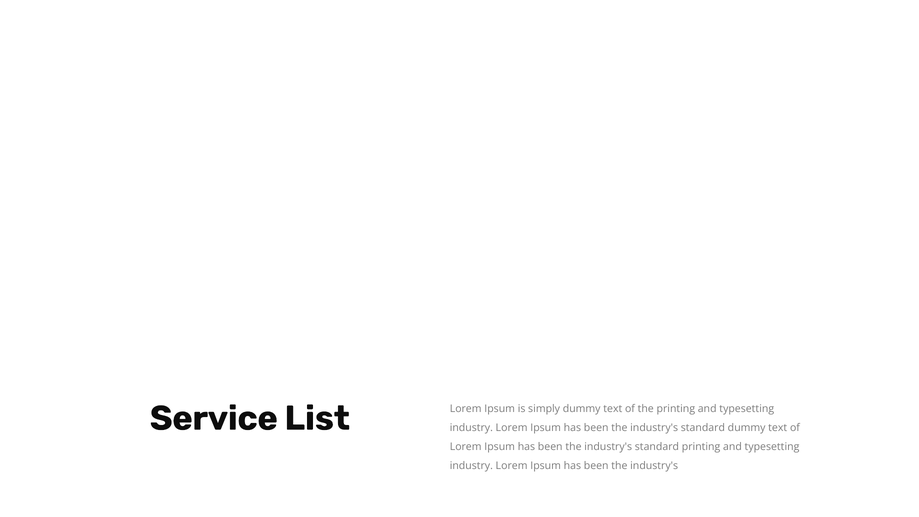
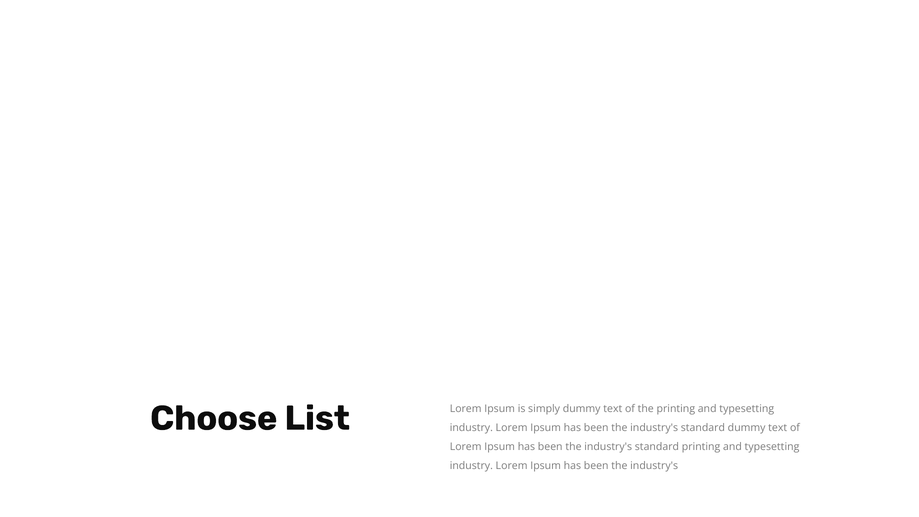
Service: Service -> Choose (214, 418)
